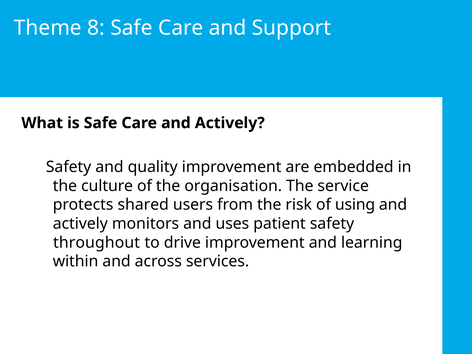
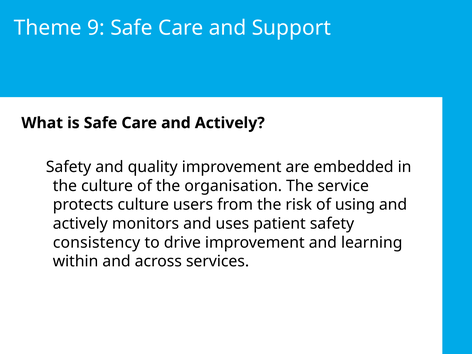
8: 8 -> 9 (96, 28)
protects shared: shared -> culture (143, 205)
throughout: throughout -> consistency (97, 243)
